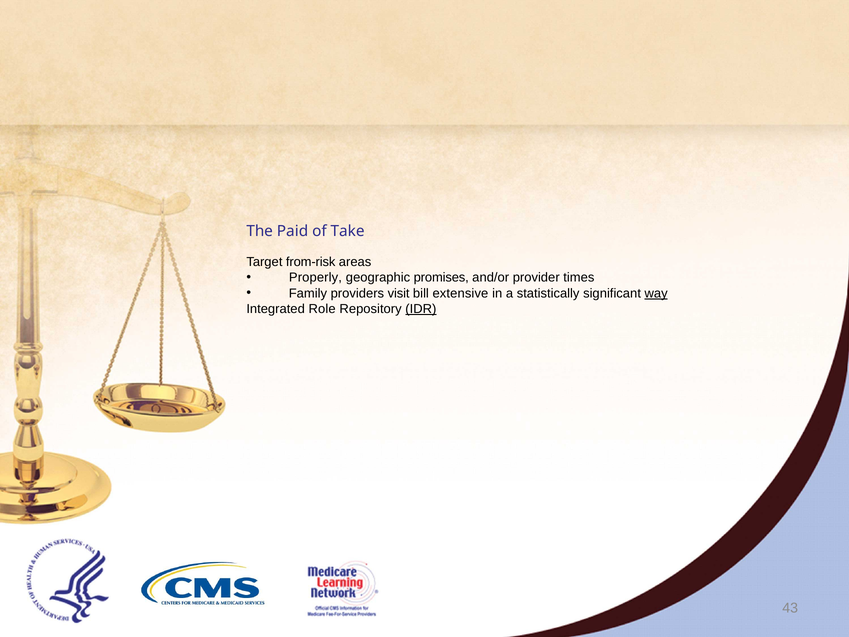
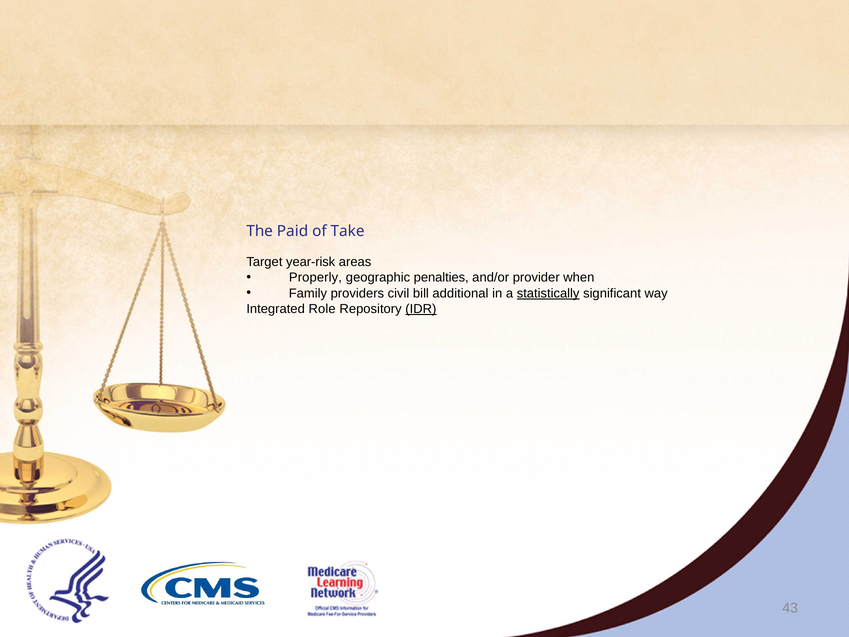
from-risk: from-risk -> year-risk (311, 262)
promises: promises -> penalties (441, 278)
times: times -> when (579, 278)
visit: visit -> civil (399, 293)
extensive: extensive -> additional (460, 293)
statistically underline: none -> present (548, 293)
way underline: present -> none (656, 293)
